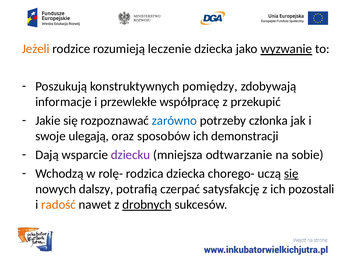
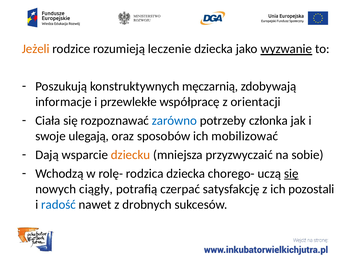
pomiędzy: pomiędzy -> męczarnią (210, 86)
przekupić: przekupić -> orientacji (256, 102)
Jakie: Jakie -> Ciała (48, 120)
demonstracji: demonstracji -> mobilizować (245, 136)
dziecku colour: purple -> orange (131, 155)
odtwarzanie: odtwarzanie -> przyzwyczaić (239, 155)
dalszy: dalszy -> ciągły (96, 189)
radość colour: orange -> blue (58, 204)
drobnych underline: present -> none (147, 204)
